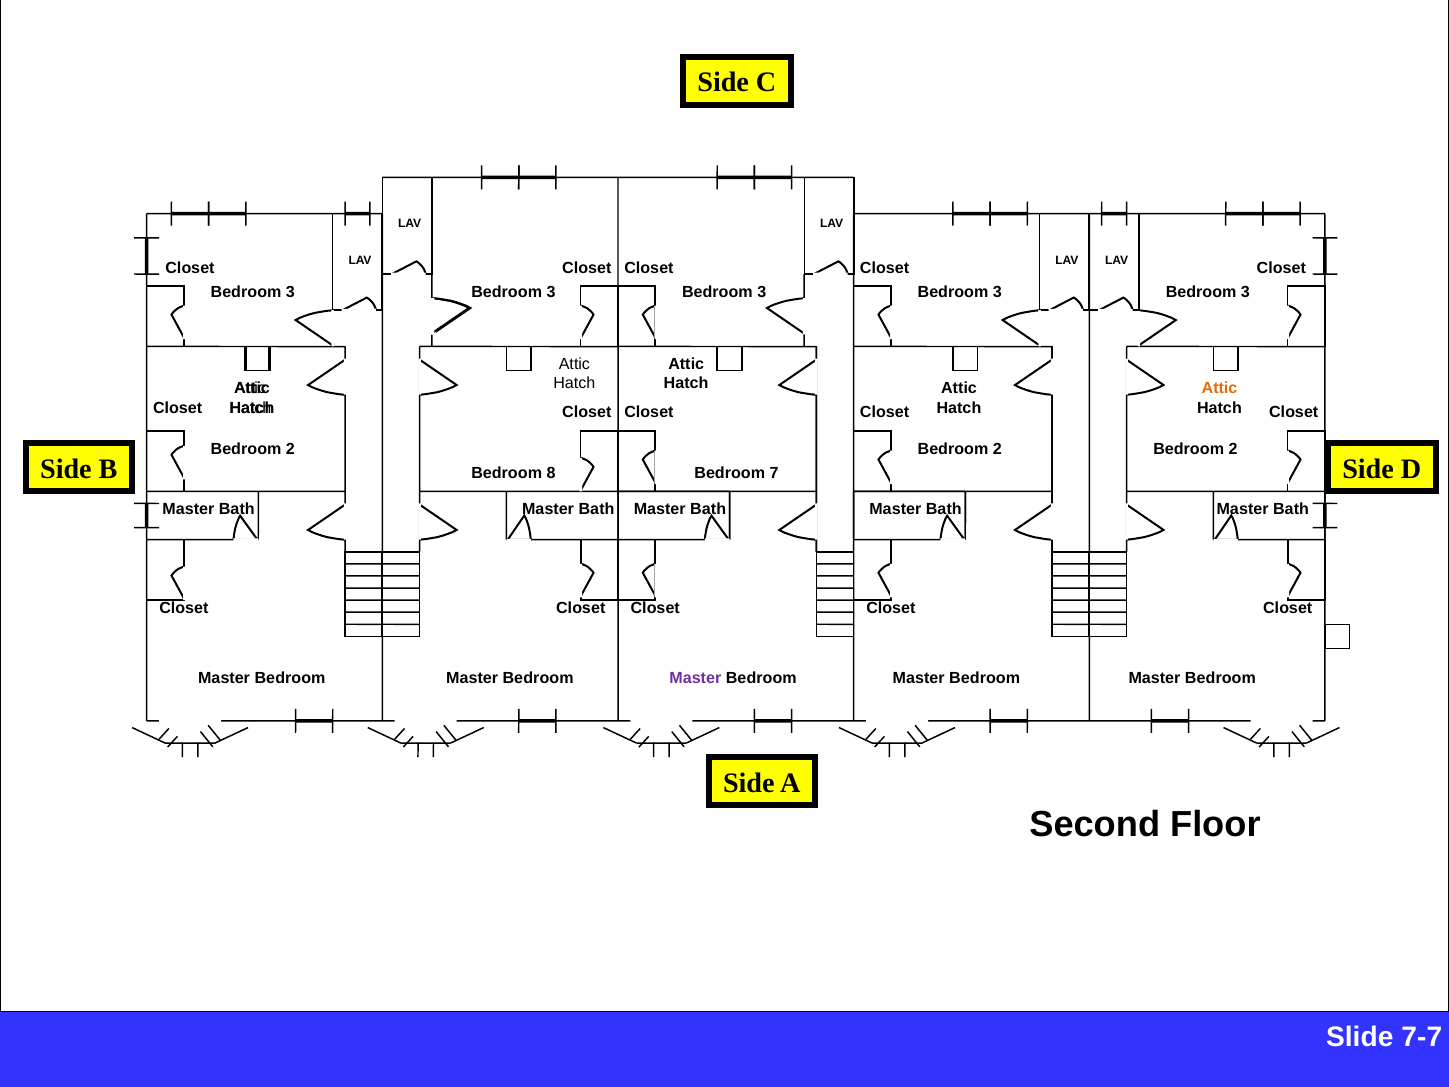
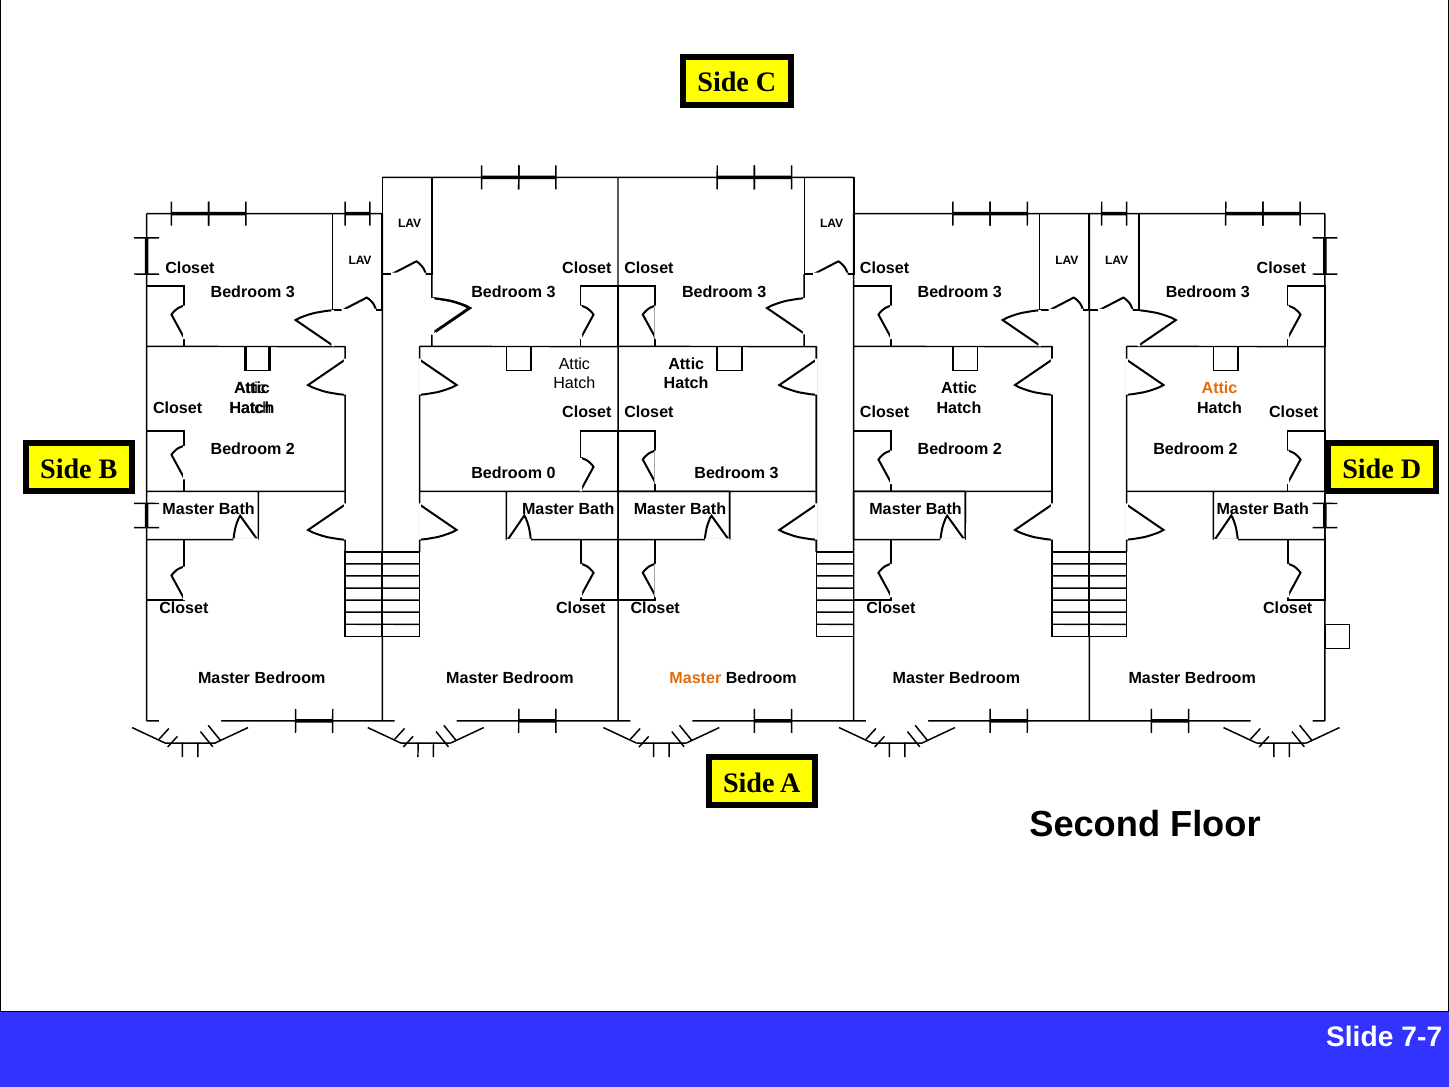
8: 8 -> 0 (551, 473)
7: 7 -> 3 (774, 473)
Master colour: purple -> orange (695, 678)
